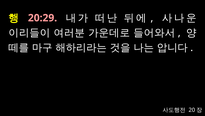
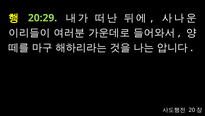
20:29 colour: pink -> light green (43, 18)
